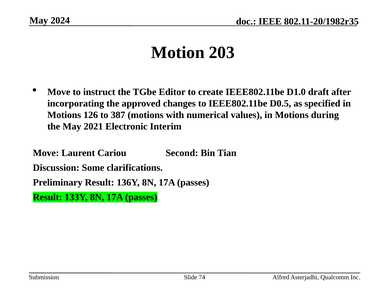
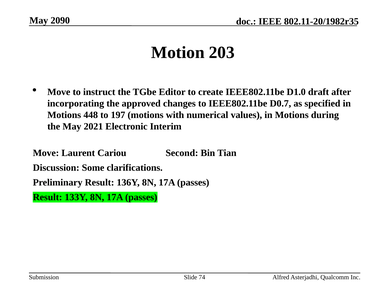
2024: 2024 -> 2090 (60, 20)
D0.5: D0.5 -> D0.7 (280, 104)
126: 126 -> 448 (91, 115)
387: 387 -> 197 (118, 115)
